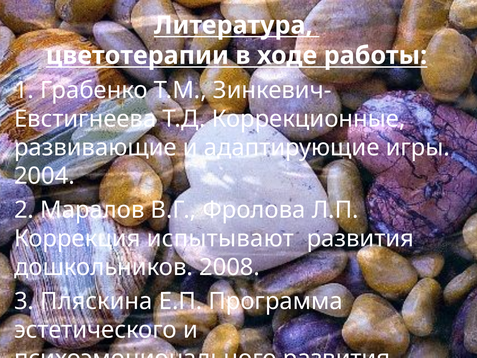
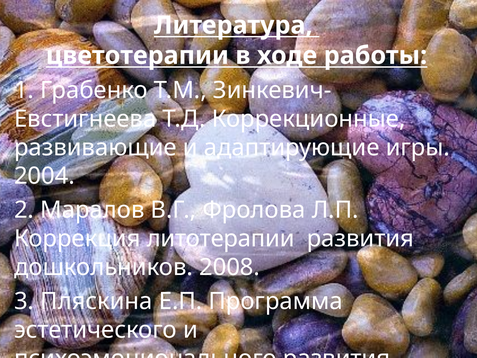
Коррекция испытывают: испытывают -> литотерапии (221, 239)
